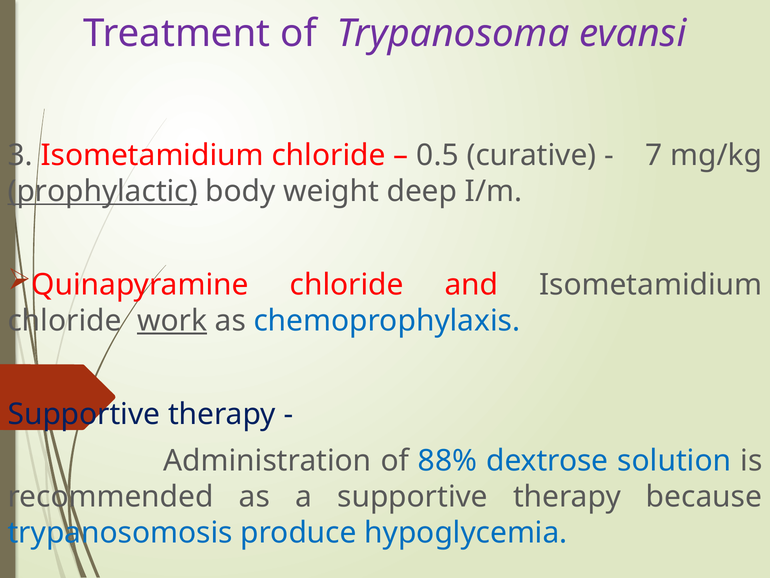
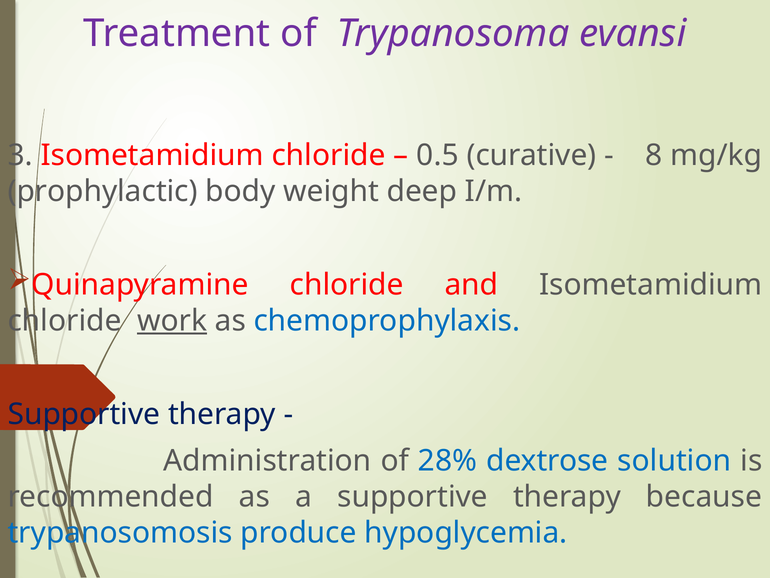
7: 7 -> 8 (654, 155)
prophylactic underline: present -> none (103, 191)
88%: 88% -> 28% (448, 460)
